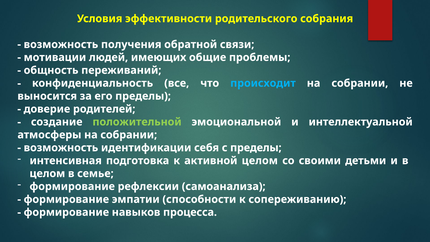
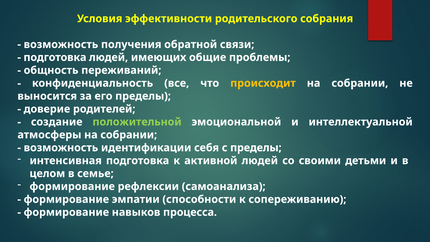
мотивации: мотивации -> подготовка (55, 57)
происходит colour: light blue -> yellow (263, 83)
активной целом: целом -> людей (260, 161)
